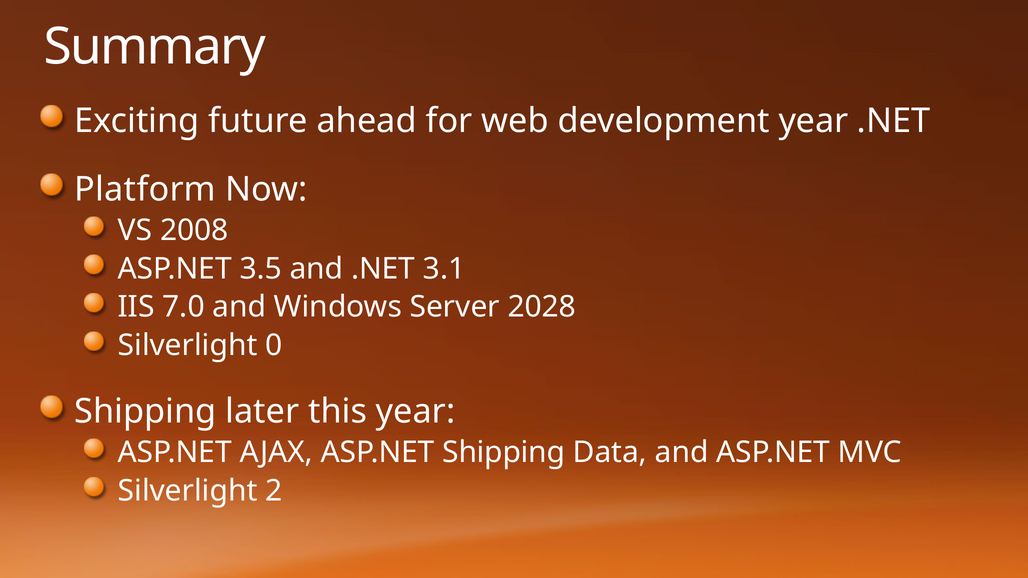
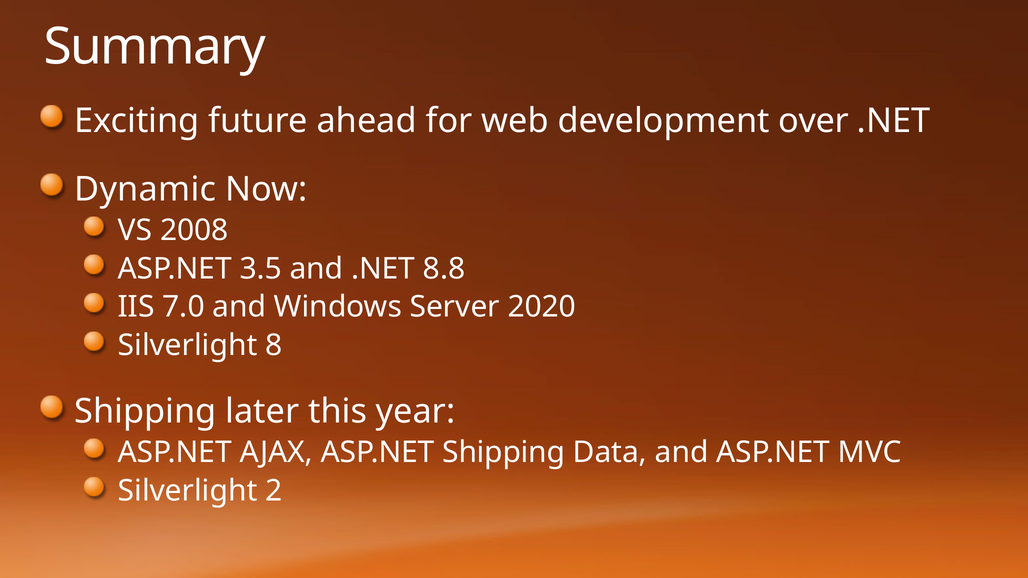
development year: year -> over (814, 121)
Platform: Platform -> Dynamic (145, 190)
3.1: 3.1 -> 8.8 (444, 269)
2028: 2028 -> 2020 (542, 307)
0: 0 -> 8 (274, 346)
